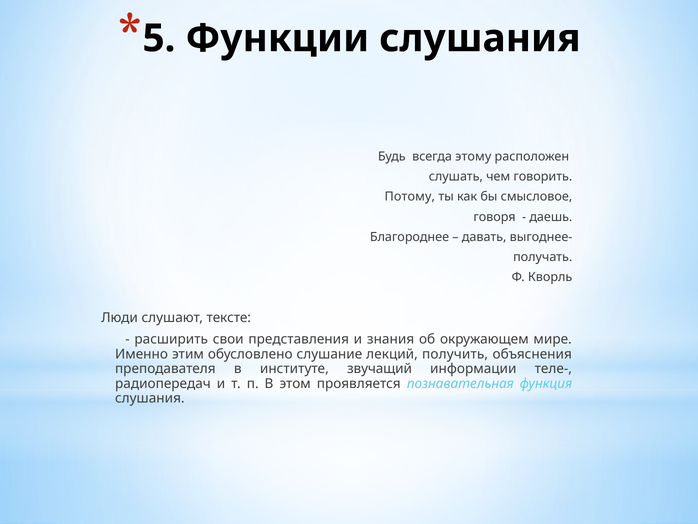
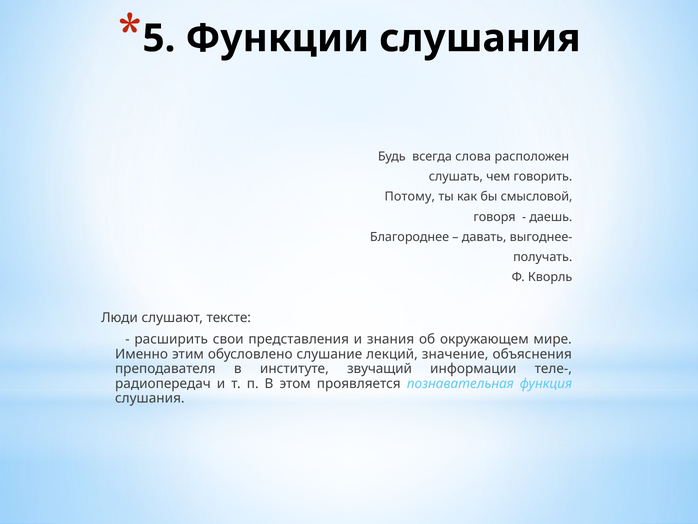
этому: этому -> слова (473, 157)
смысловое: смысловое -> смысловой (537, 197)
получить: получить -> значение (455, 354)
